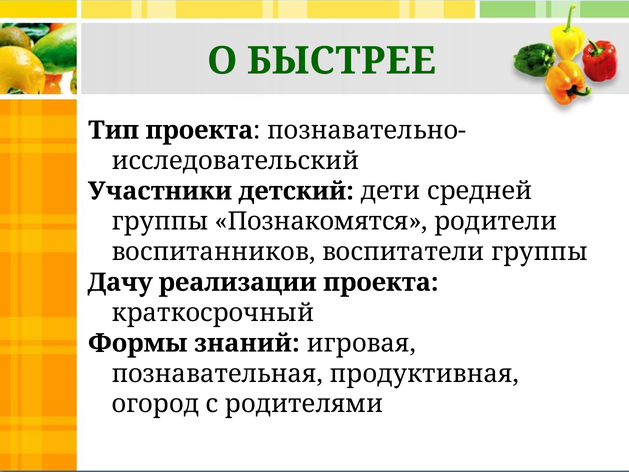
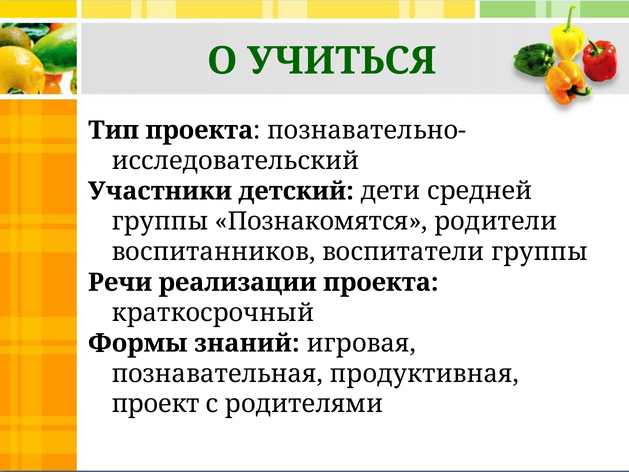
БЫСТРЕЕ: БЫСТРЕЕ -> УЧИТЬСЯ (342, 61)
Дачу: Дачу -> Речи (120, 282)
огород: огород -> проект (156, 404)
